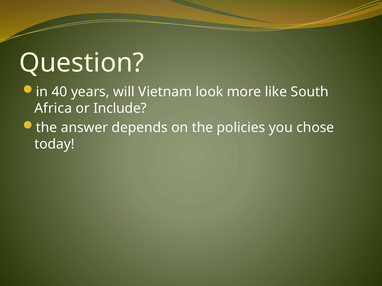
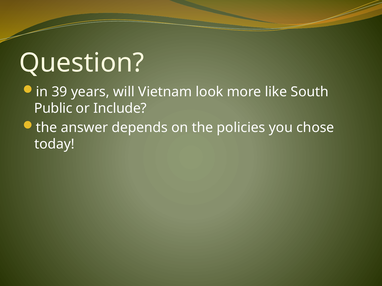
40: 40 -> 39 (59, 92)
Africa: Africa -> Public (53, 109)
